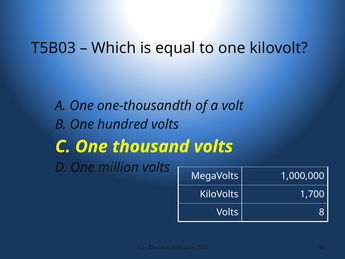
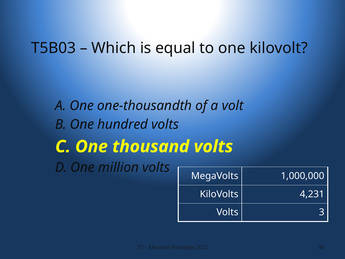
1,700: 1,700 -> 4,231 (312, 194)
8: 8 -> 3 (322, 212)
